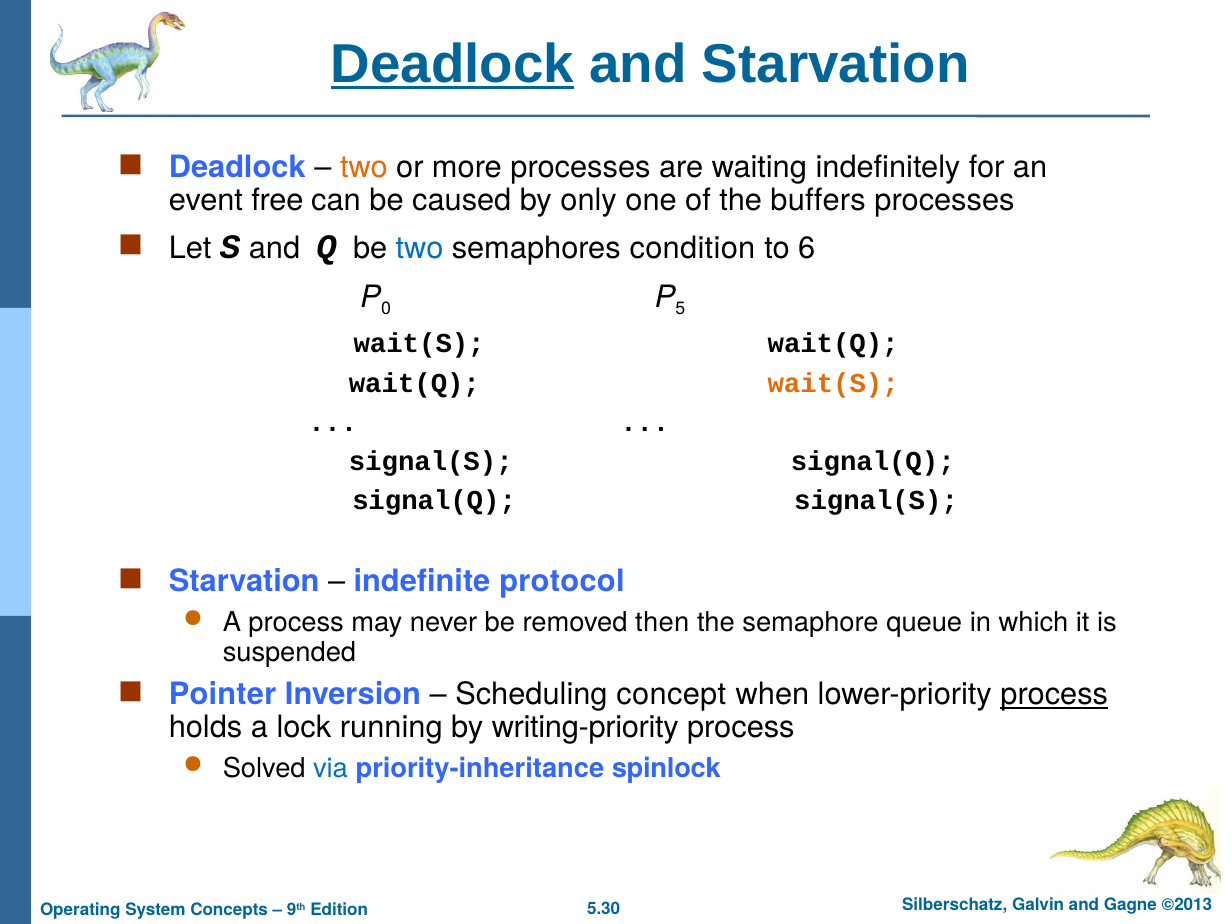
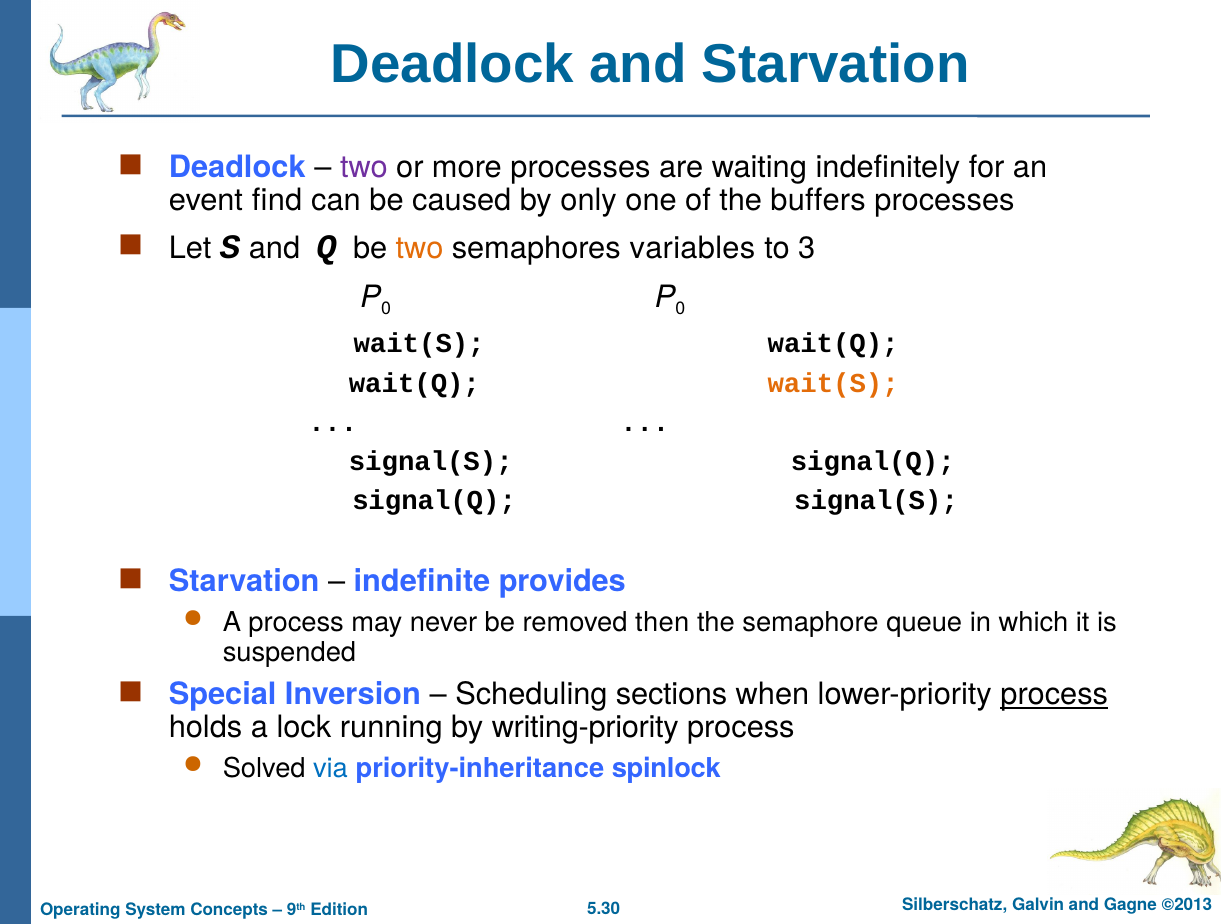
Deadlock underline: present -> none (452, 64)
two colour: orange -> purple (364, 167)
free: free -> find (277, 200)
two colour: blue -> orange (420, 249)
condition: condition -> variables (692, 249)
6: 6 -> 3 (807, 249)
5: 5 -> 0 (680, 309)
protocol: protocol -> provides (562, 582)
Pointer: Pointer -> Special (223, 695)
concept: concept -> sections (672, 695)
